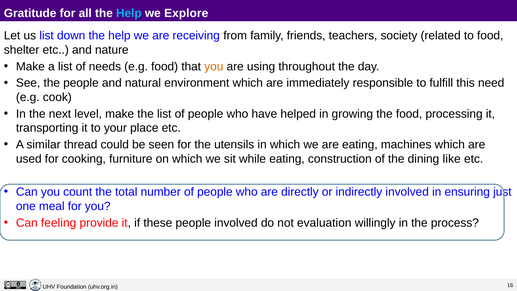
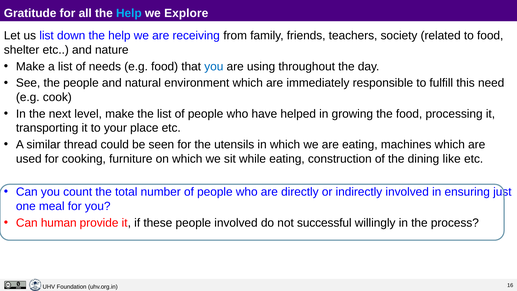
you colour: orange -> blue (214, 66)
feeling: feeling -> human (59, 223)
evaluation: evaluation -> successful (324, 223)
